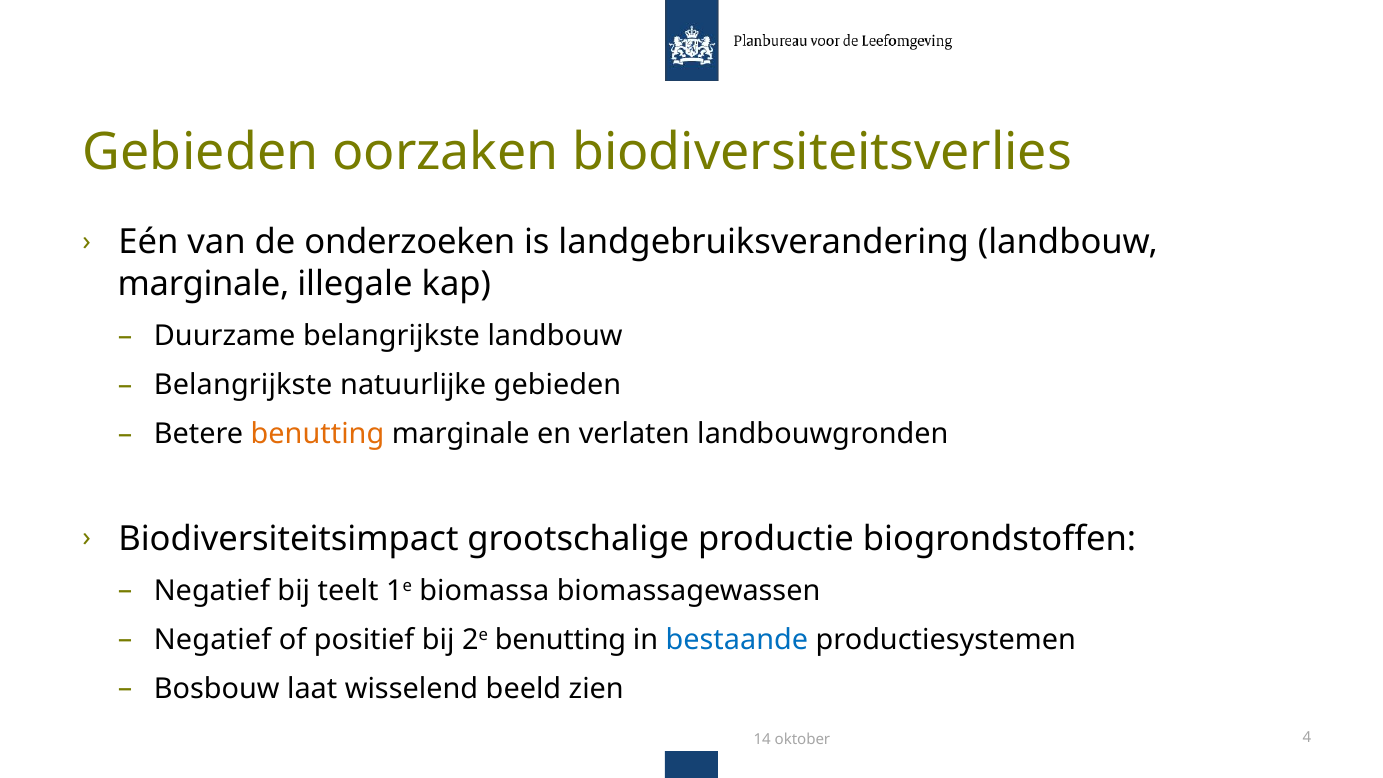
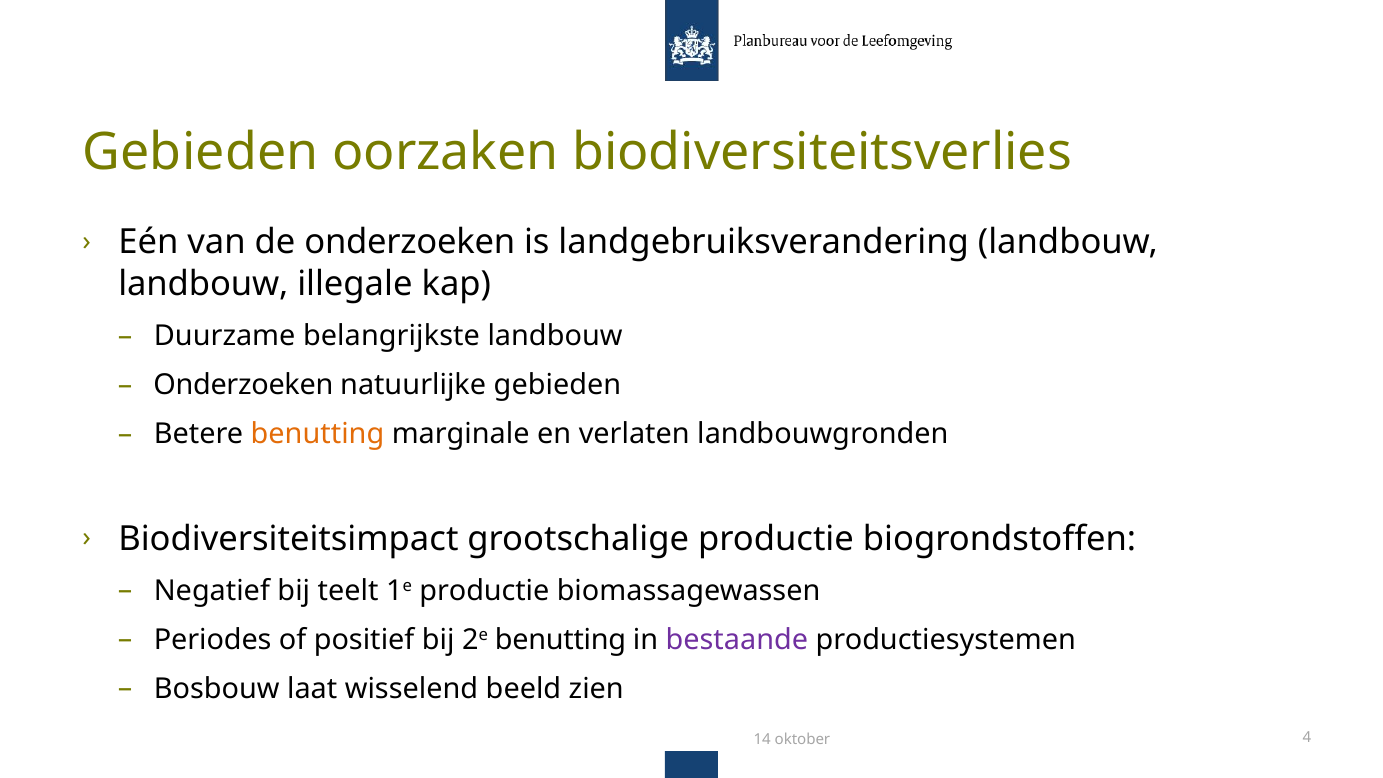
marginale: marginale -> landbouw (203, 284)
Belangrijkste: Belangrijkste -> Onderzoeken (243, 385)
1e biomassa: biomassa -> productie (484, 591)
Negatief: Negatief -> Periodes (213, 640)
bestaande colour: blue -> purple (737, 640)
